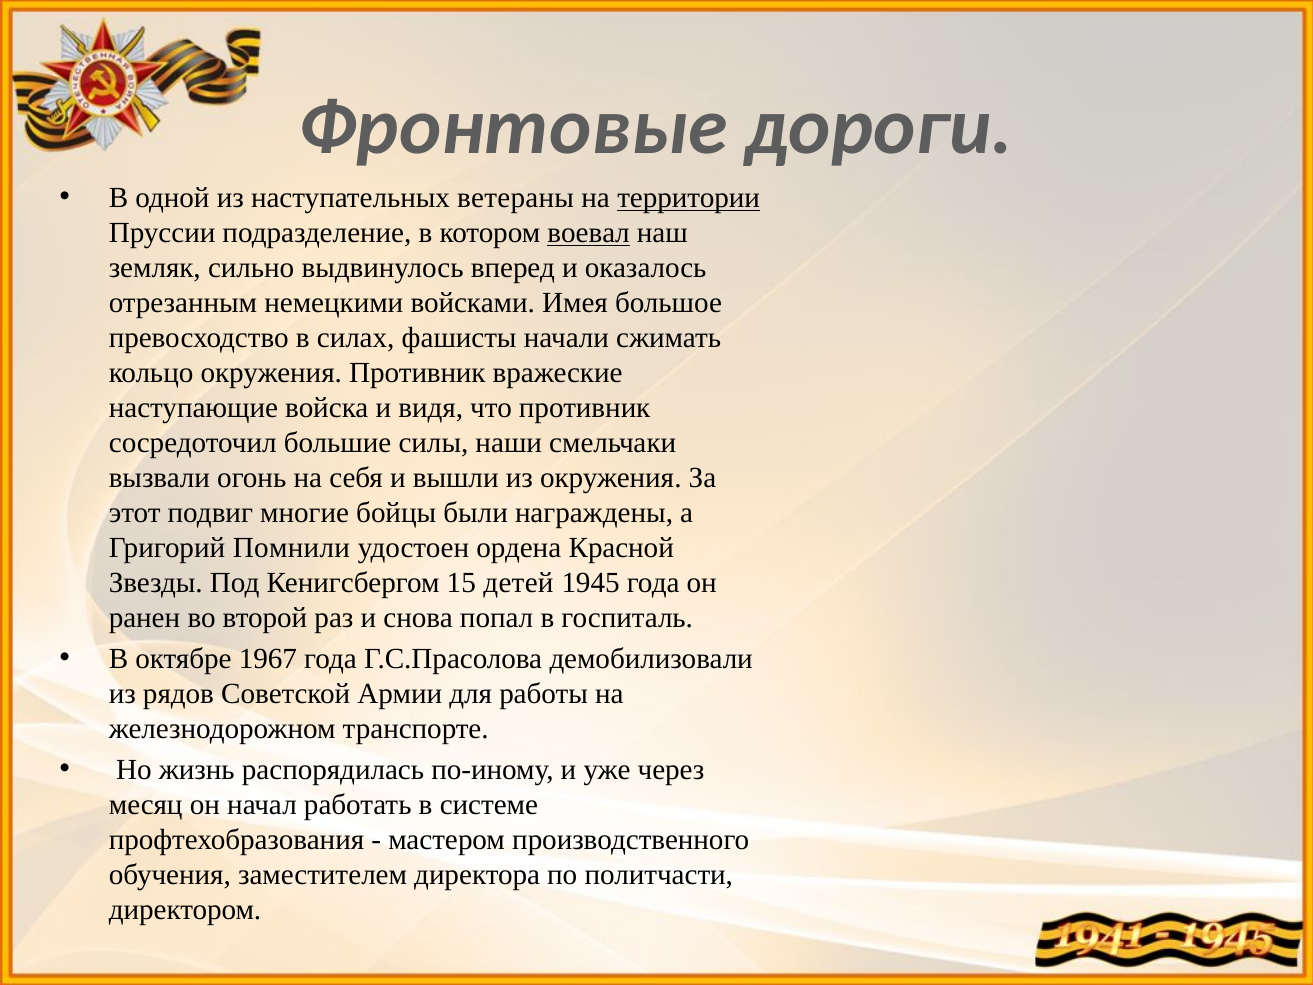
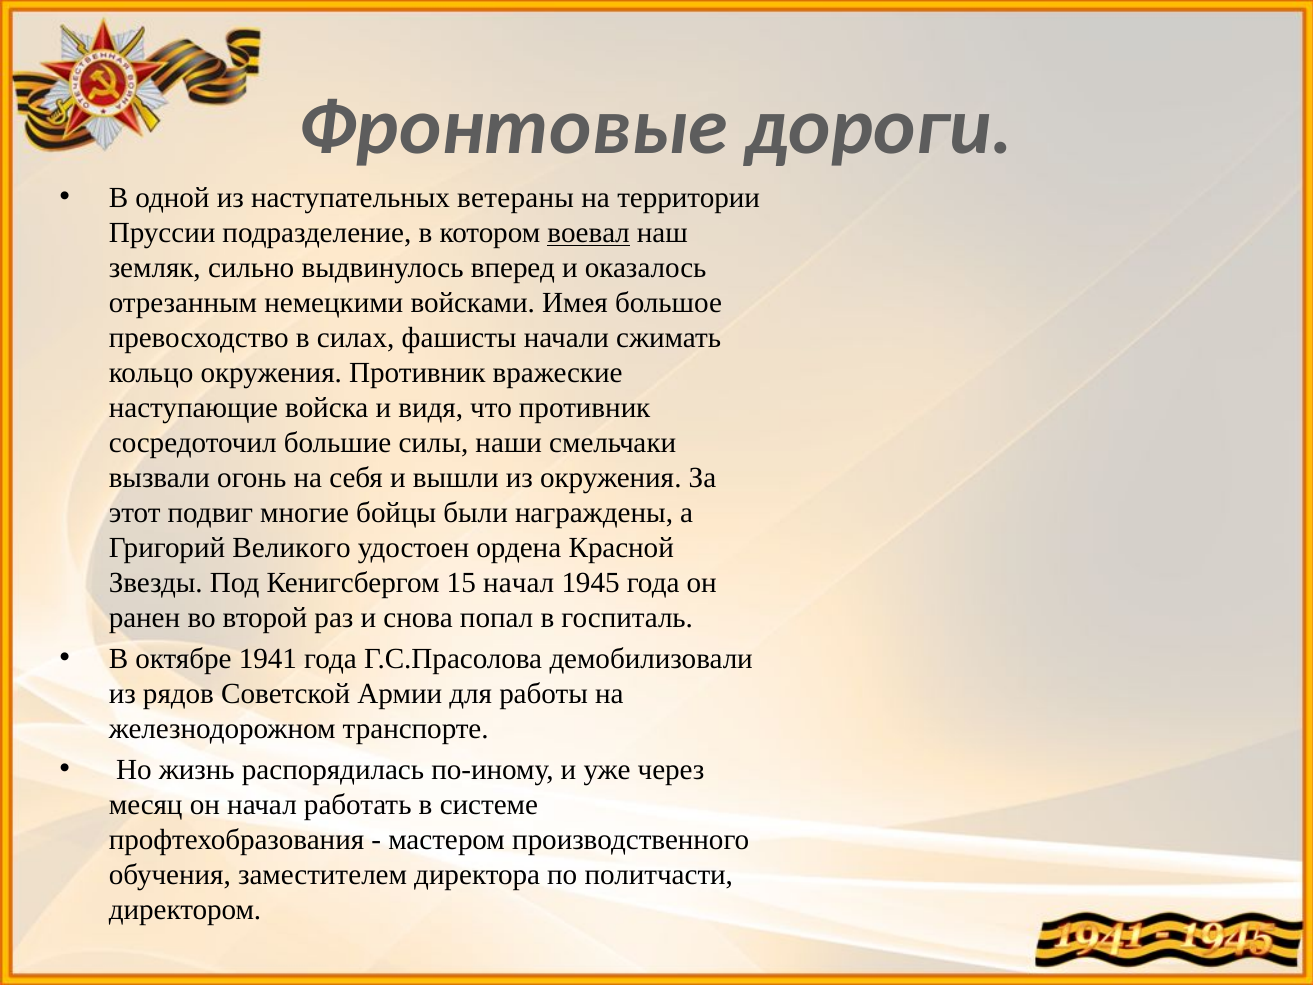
территории underline: present -> none (689, 198)
Помнили: Помнили -> Великого (292, 548)
15 детей: детей -> начал (519, 583)
1967: 1967 -> 1941 (268, 659)
